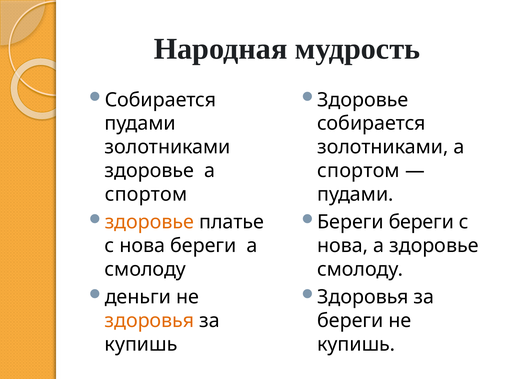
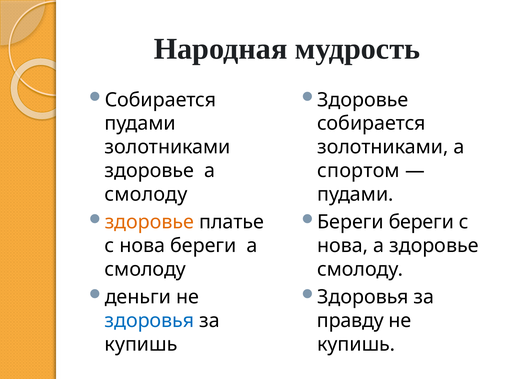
спортом: спортом -> смолоду (146, 195)
здоровья colour: orange -> blue (149, 321)
береги: береги -> правду (350, 321)
